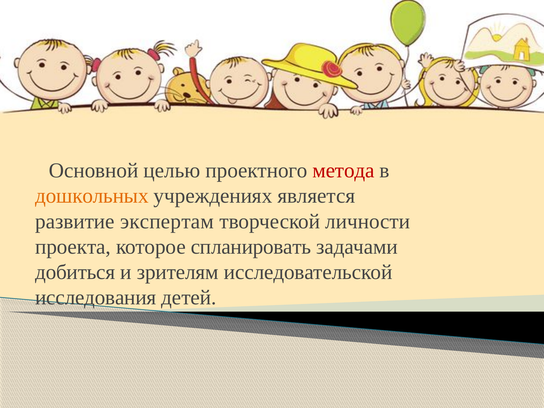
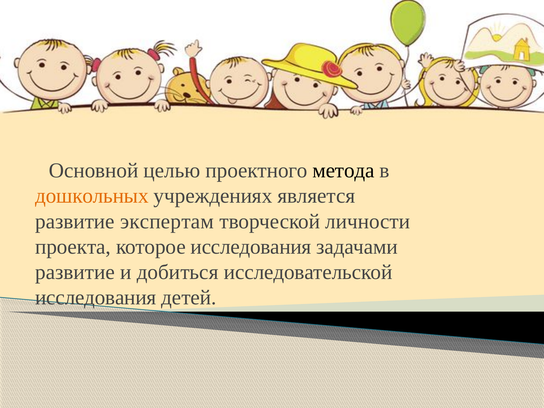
метода colour: red -> black (343, 171)
которое спланировать: спланировать -> исследования (251, 247)
добиться: добиться -> развитие (75, 272)
зрителям: зрителям -> добиться (178, 272)
